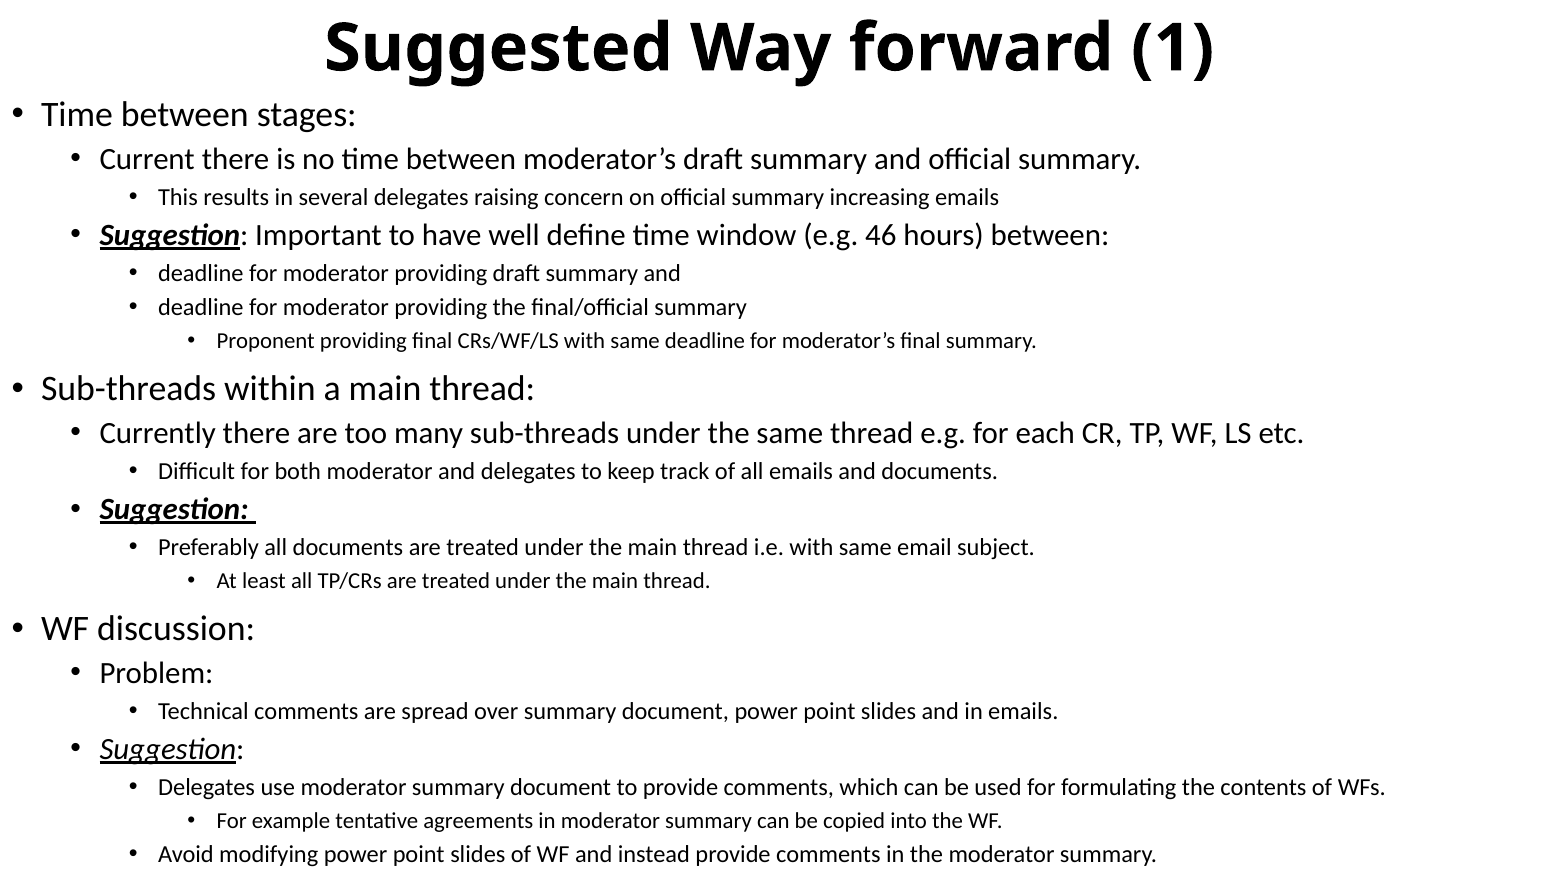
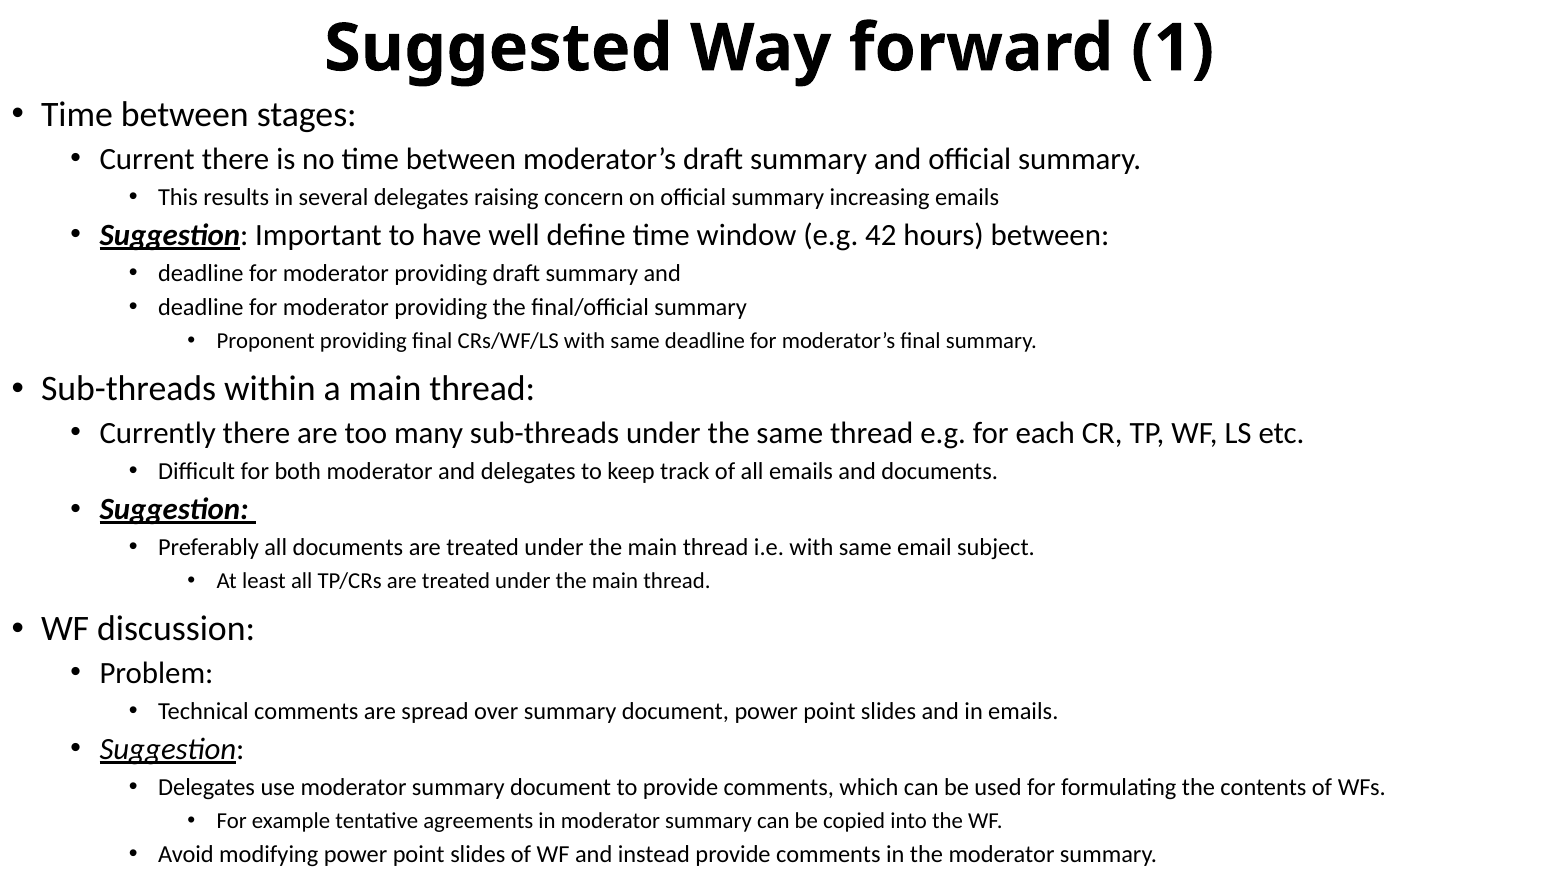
46: 46 -> 42 (881, 235)
